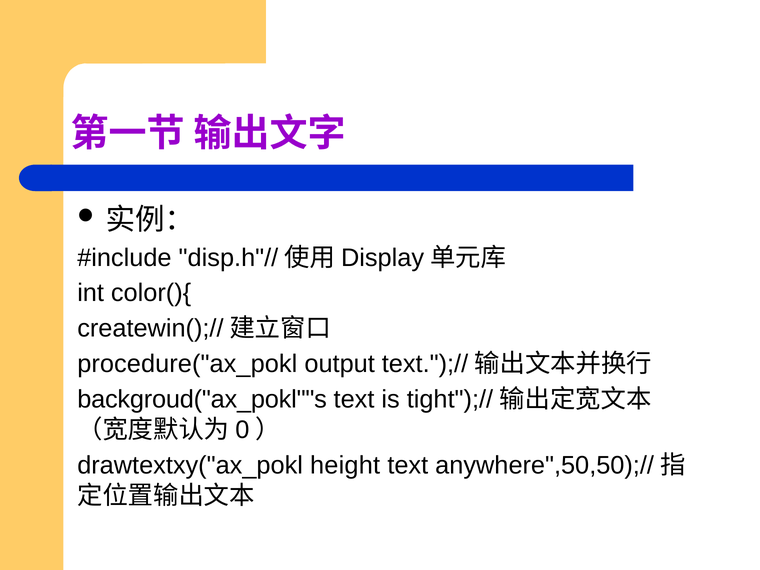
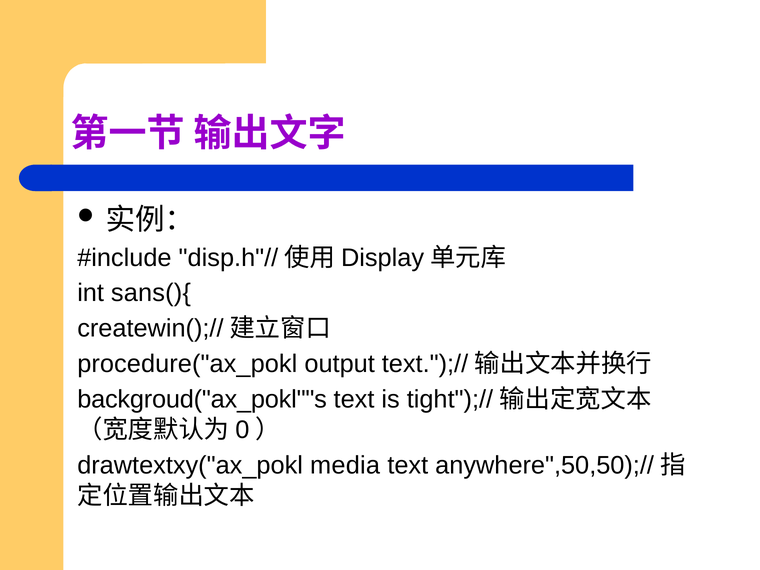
color(){: color(){ -> sans(){ (151, 293)
height: height -> media (345, 465)
